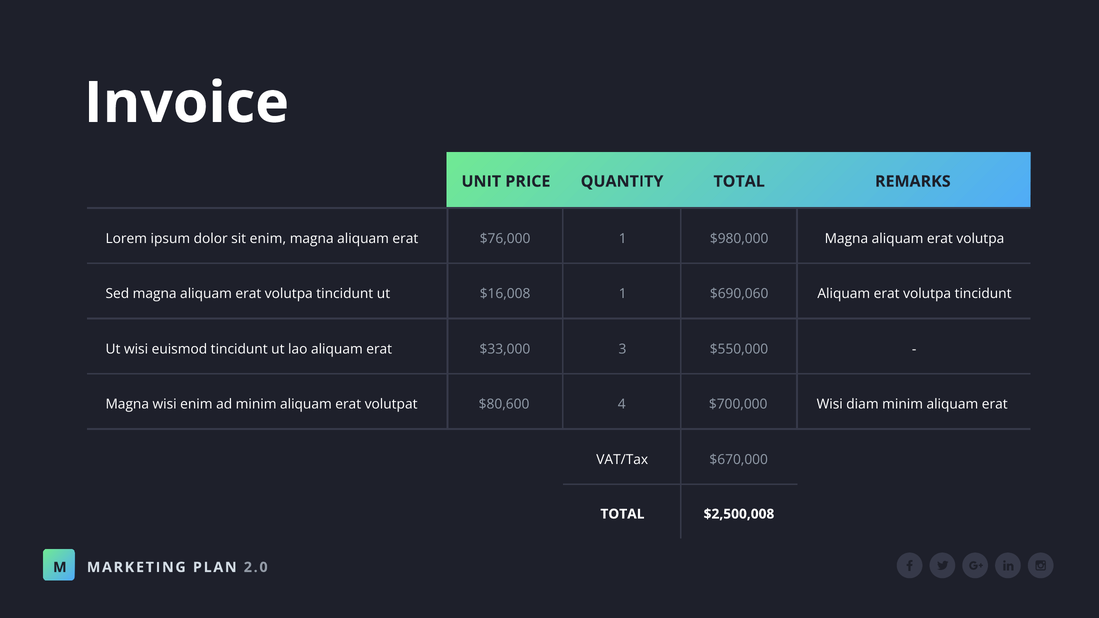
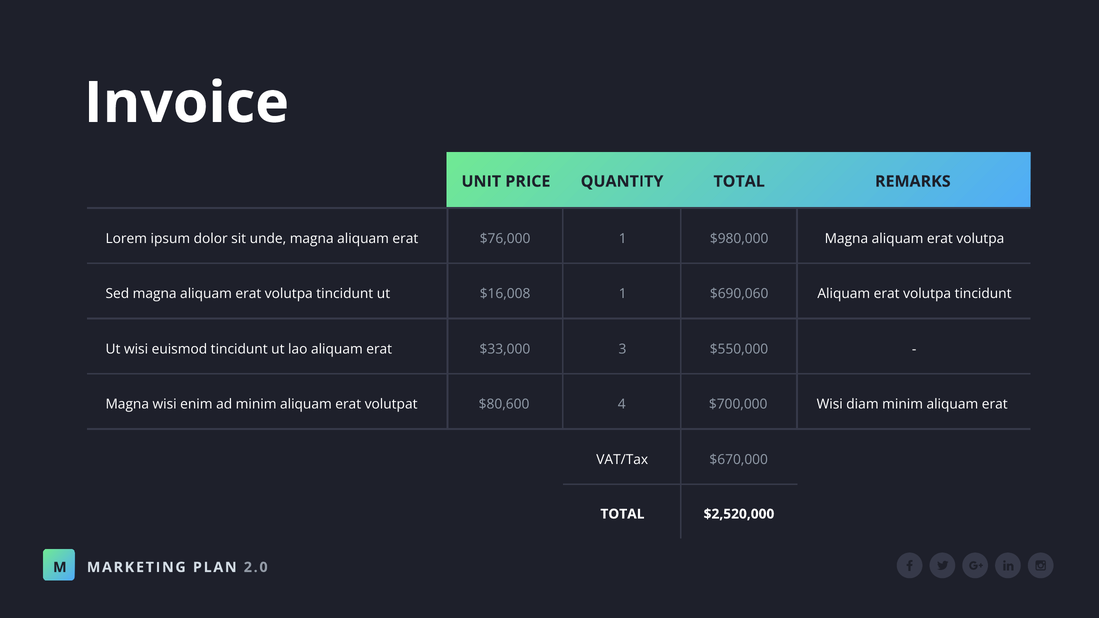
sit enim: enim -> unde (268, 239)
$2,500,008: $2,500,008 -> $2,520,000 (739, 514)
